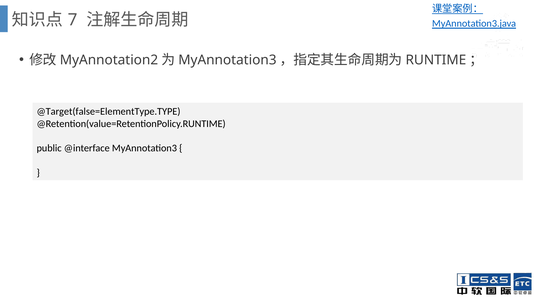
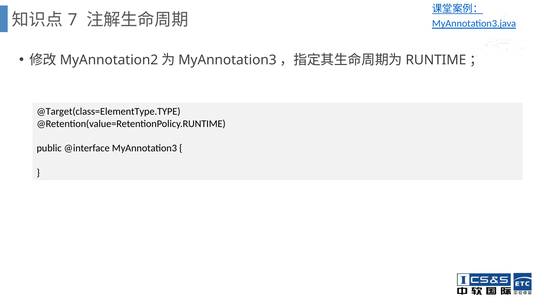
@Target(false=ElementType.TYPE: @Target(false=ElementType.TYPE -> @Target(class=ElementType.TYPE (109, 112)
